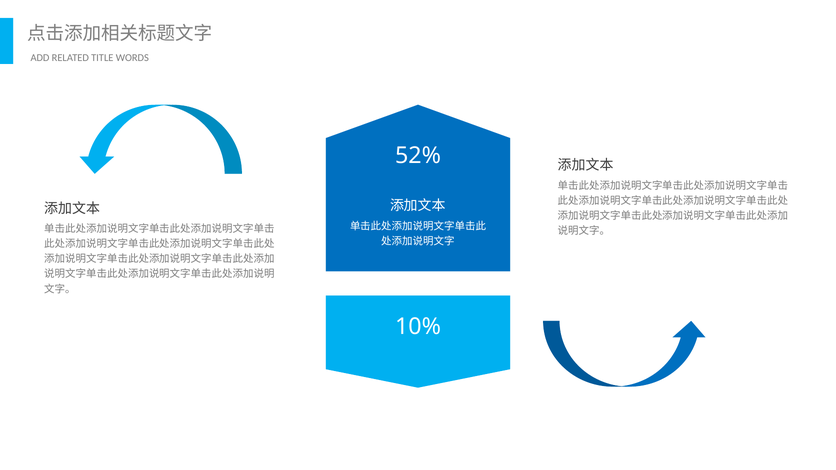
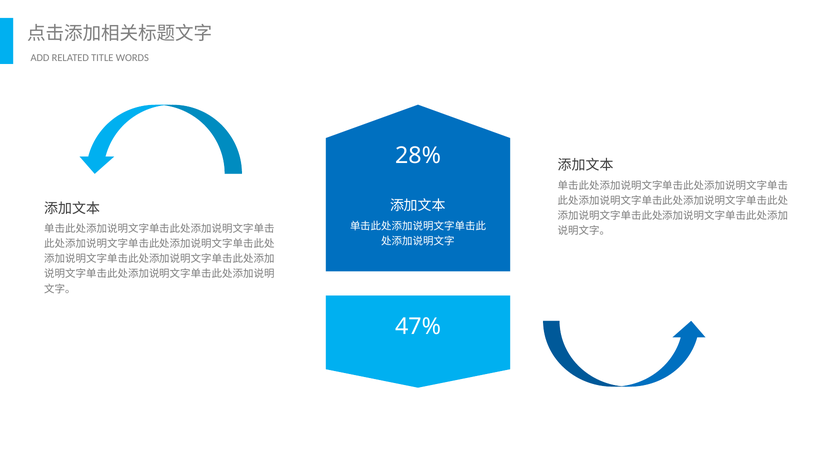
52%: 52% -> 28% (418, 156)
10%: 10% -> 47% (418, 327)
